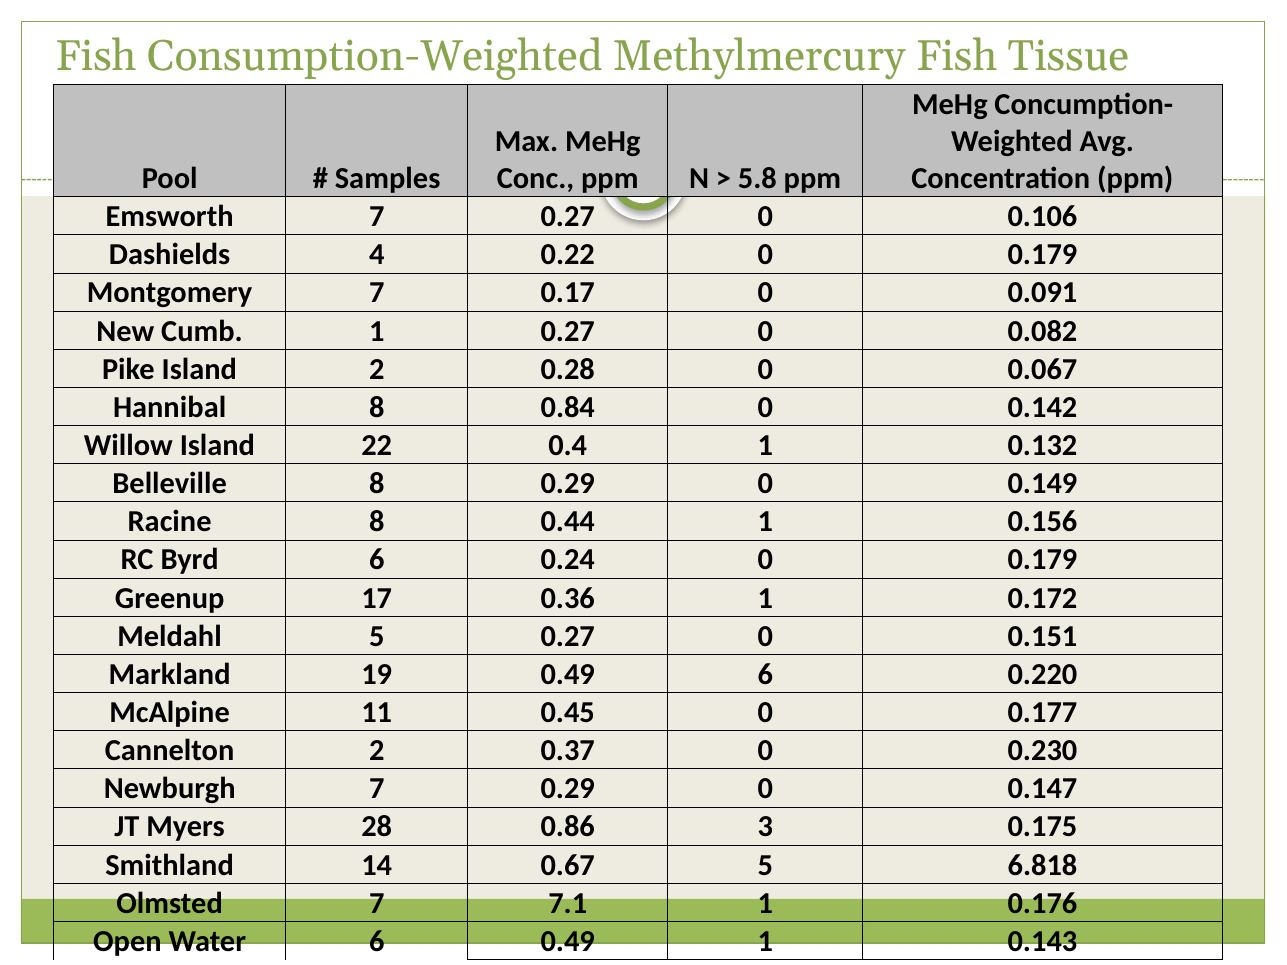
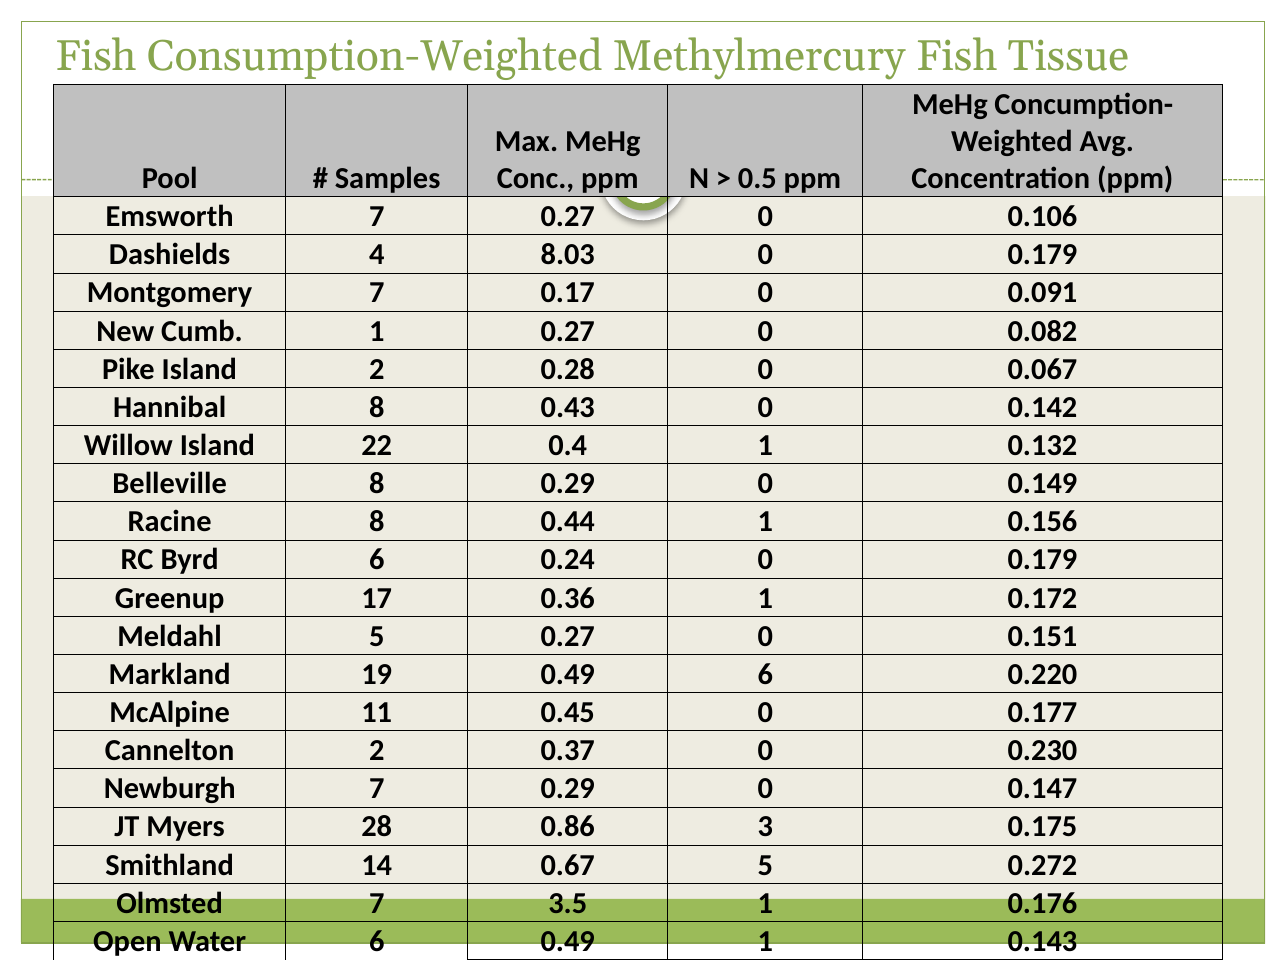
5.8: 5.8 -> 0.5 (757, 179)
0.22: 0.22 -> 8.03 (568, 255)
0.84: 0.84 -> 0.43 (568, 407)
6.818: 6.818 -> 0.272 (1043, 865)
7.1: 7.1 -> 3.5 (568, 903)
